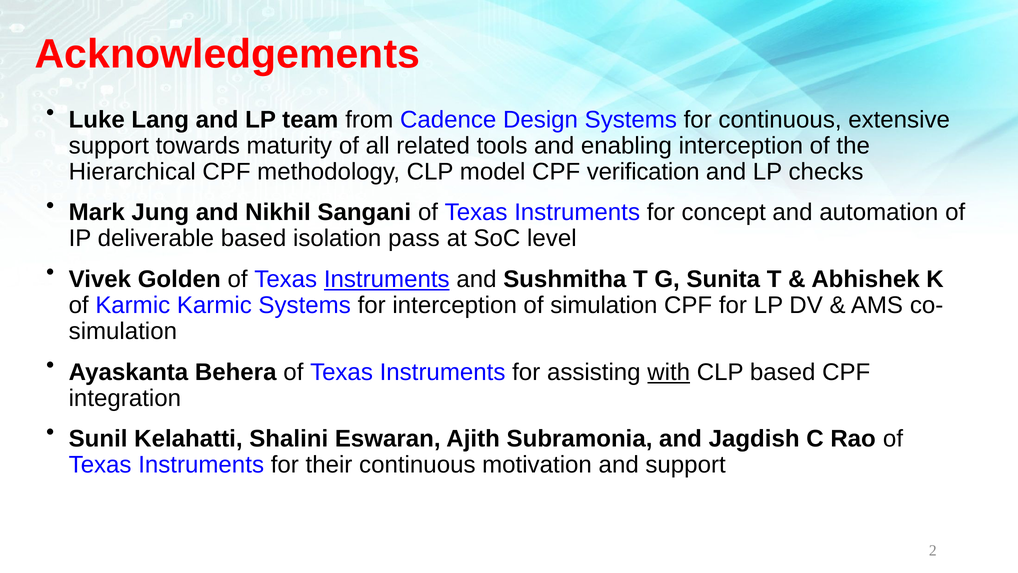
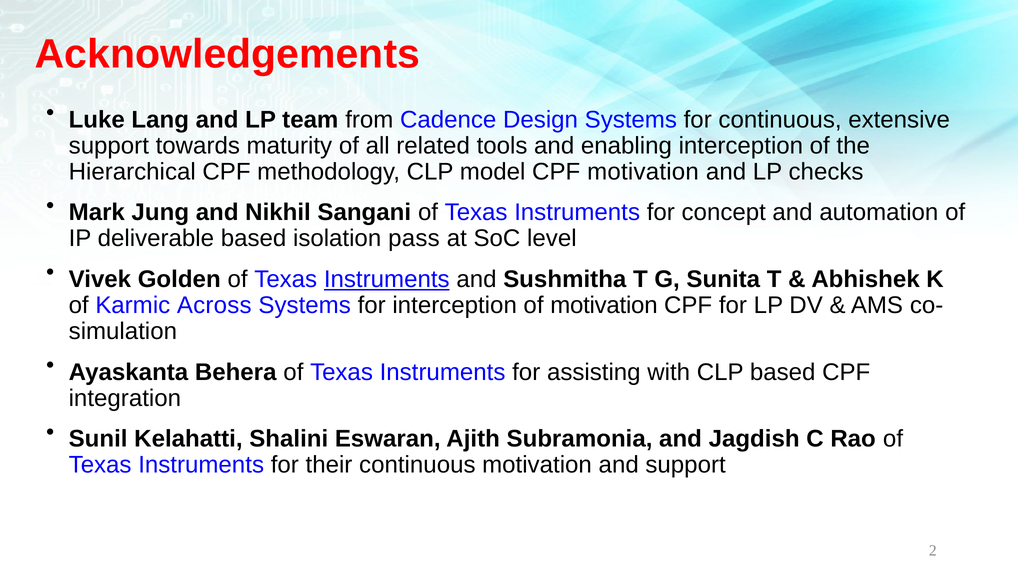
CPF verification: verification -> motivation (643, 172)
Karmic Karmic: Karmic -> Across (214, 305)
of simulation: simulation -> motivation (604, 305)
with underline: present -> none (669, 372)
